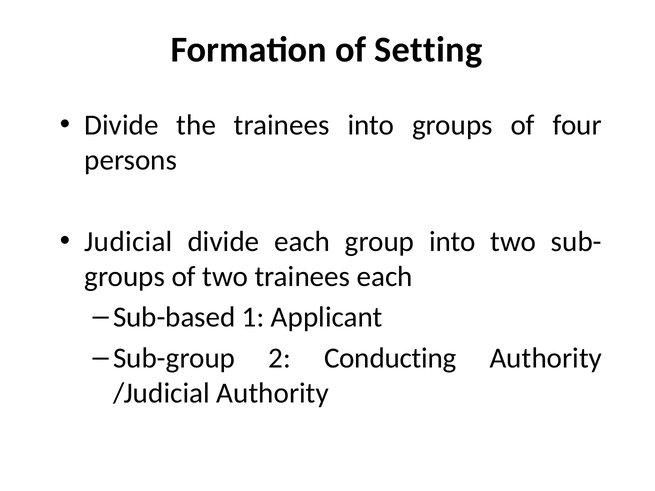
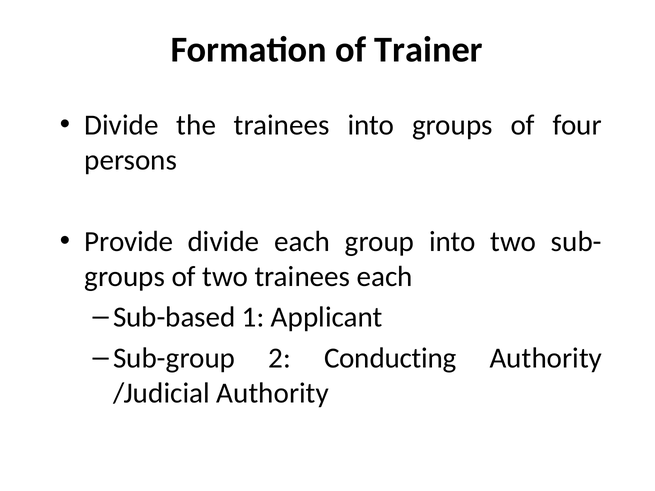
Setting: Setting -> Trainer (429, 50)
Judicial: Judicial -> Provide (129, 242)
